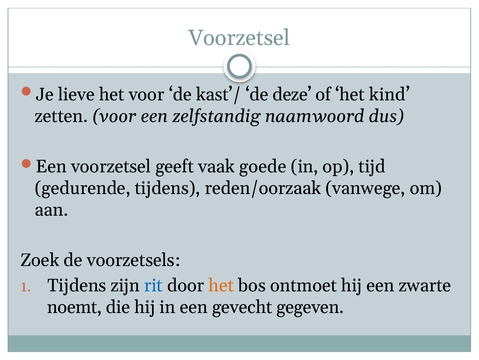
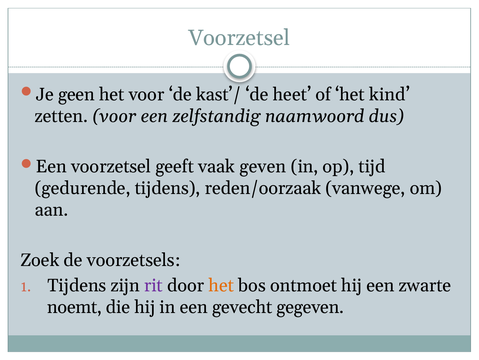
lieve: lieve -> geen (76, 94)
deze: deze -> heet (292, 94)
goede: goede -> geven (263, 166)
rit colour: blue -> purple (153, 285)
